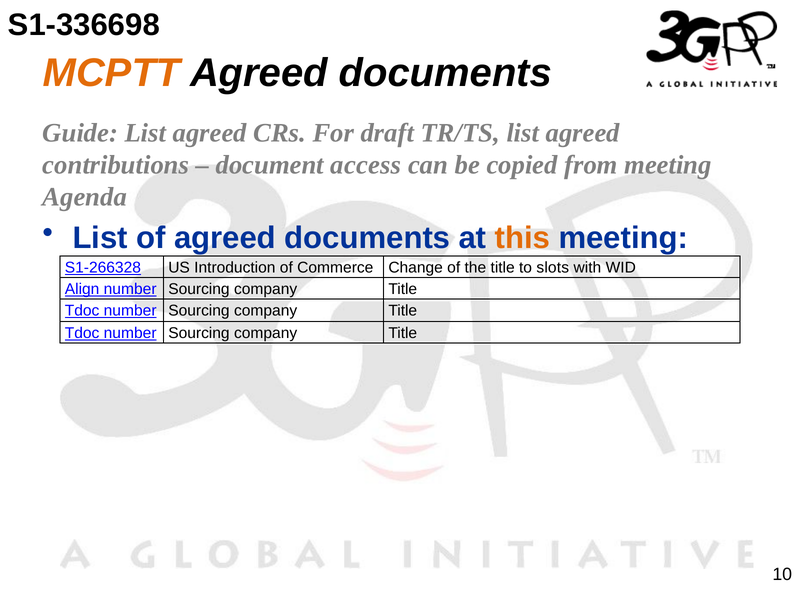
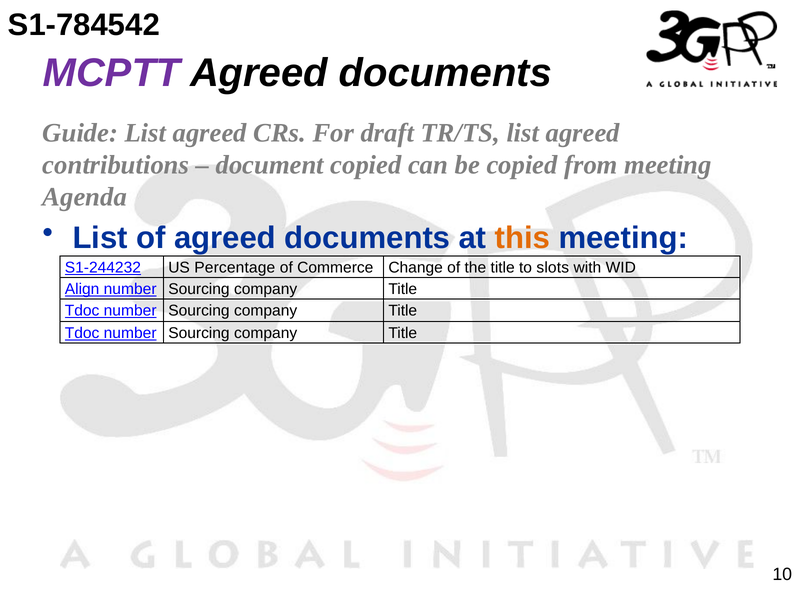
S1-336698: S1-336698 -> S1-784542 (84, 25)
MCPTT colour: orange -> purple (112, 73)
document access: access -> copied (366, 165)
S1-266328: S1-266328 -> S1-244232 (103, 267)
Introduction: Introduction -> Percentage (235, 267)
